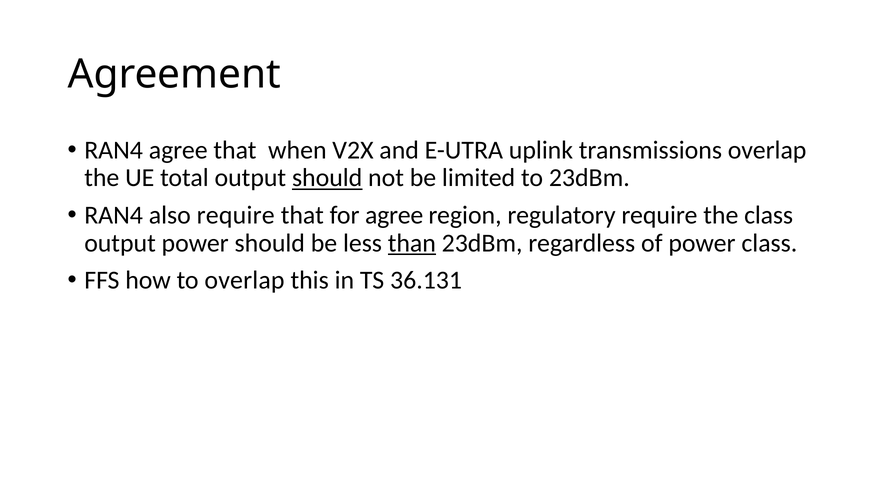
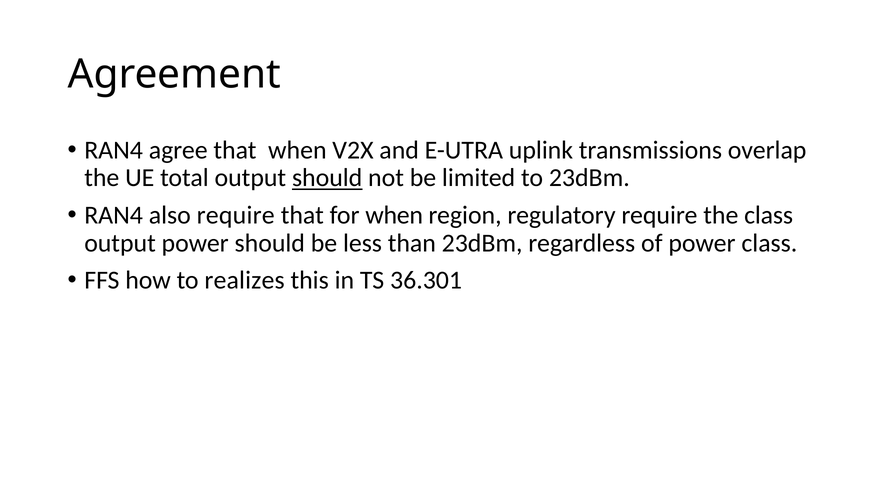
for agree: agree -> when (394, 215)
than underline: present -> none (412, 243)
to overlap: overlap -> realizes (245, 280)
36.131: 36.131 -> 36.301 (426, 280)
